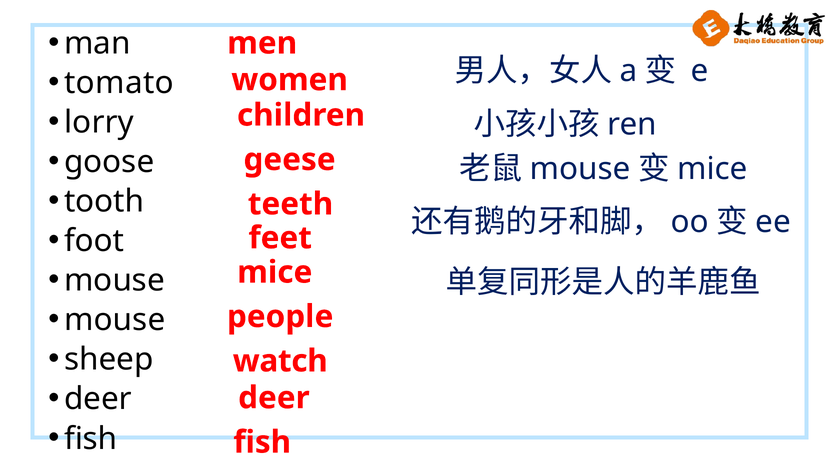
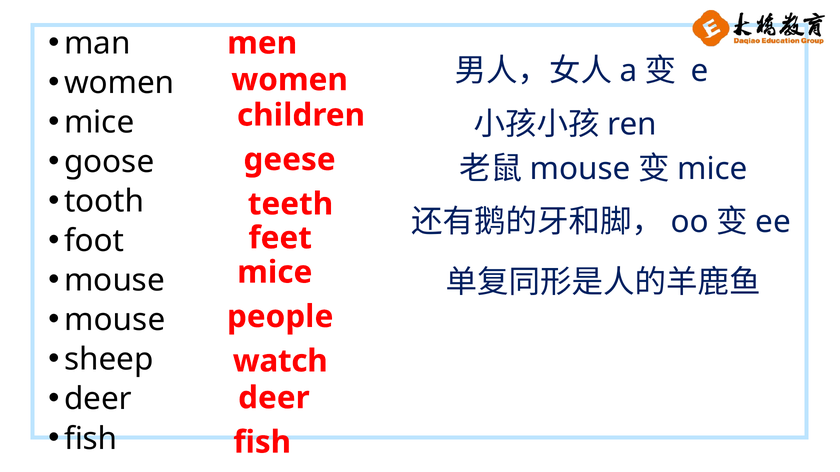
tomato: tomato -> women (119, 83)
lorry: lorry -> mice (99, 123)
